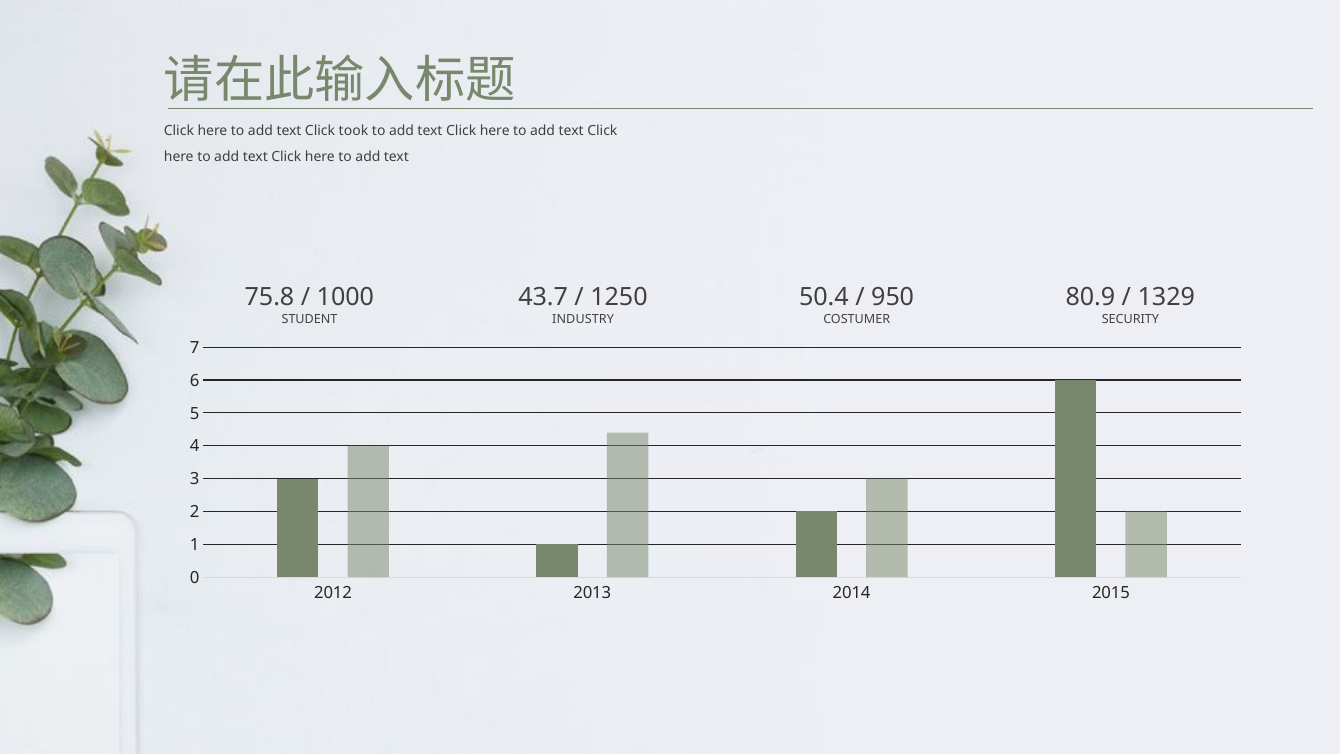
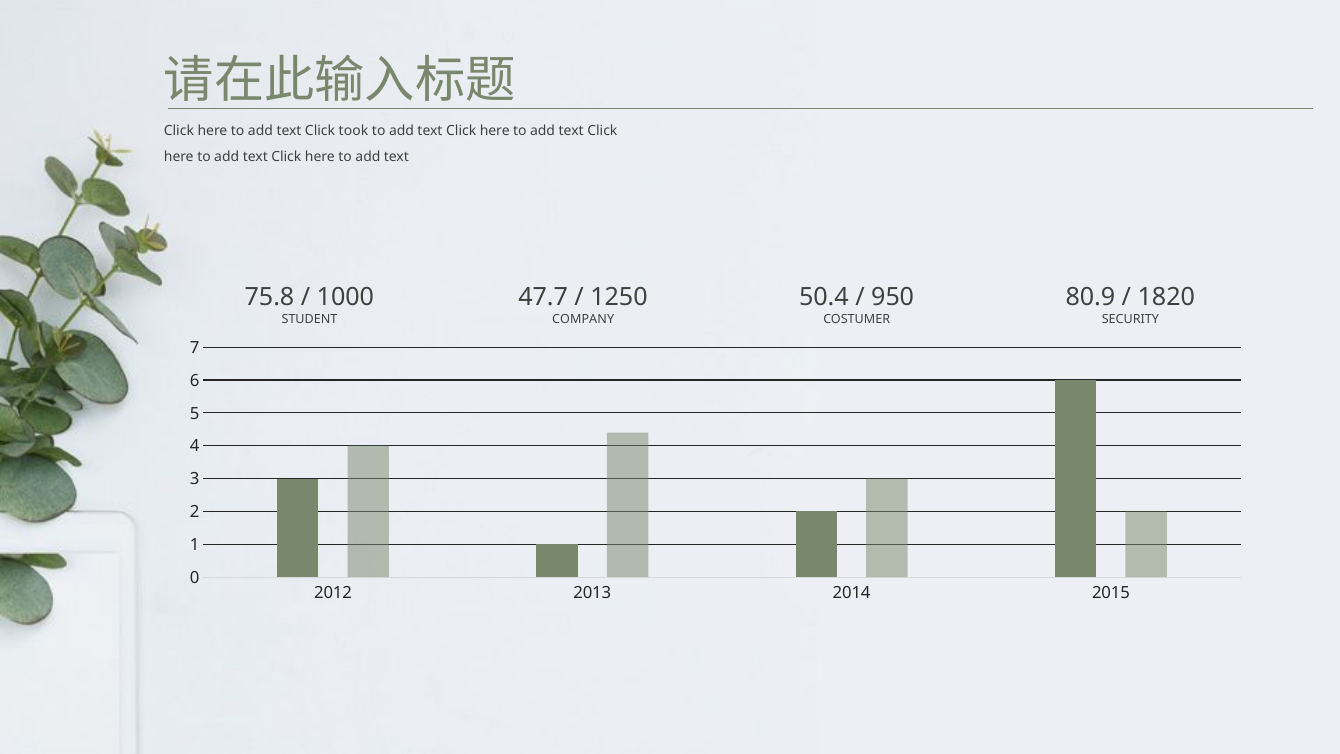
43.7: 43.7 -> 47.7 (543, 297)
1329: 1329 -> 1820 (1166, 297)
INDUSTRY: INDUSTRY -> COMPANY (583, 319)
